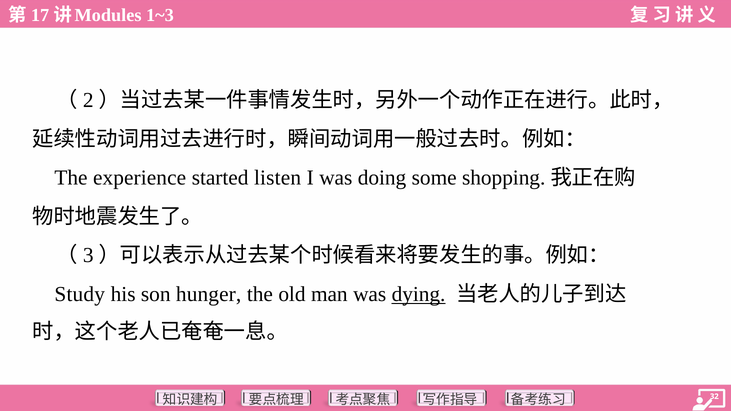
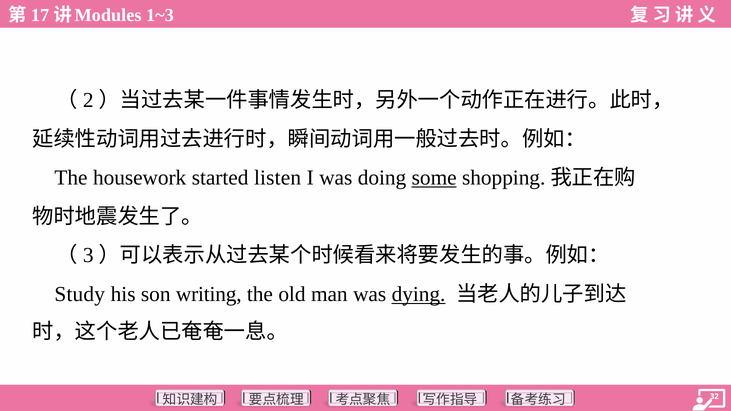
experience: experience -> housework (140, 178)
some underline: none -> present (434, 178)
hunger: hunger -> writing (209, 294)
